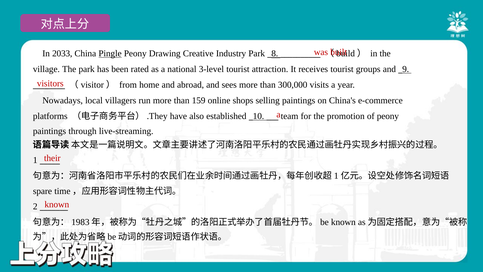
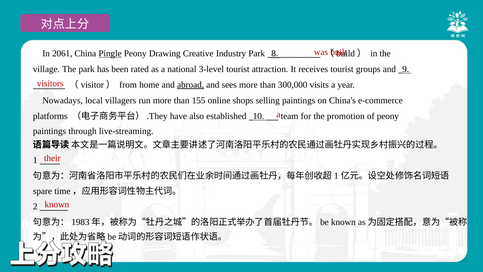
2033: 2033 -> 2061 (62, 54)
abroad underline: none -> present (191, 85)
159: 159 -> 155 (199, 100)
